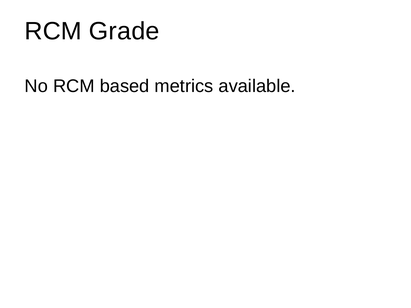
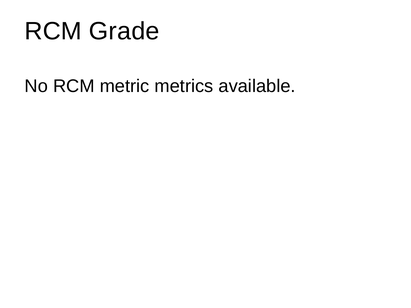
based: based -> metric (125, 86)
